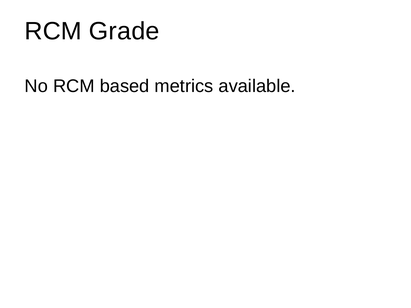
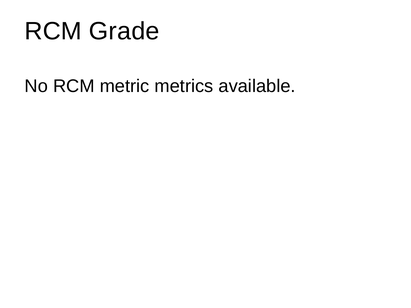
based: based -> metric (125, 86)
